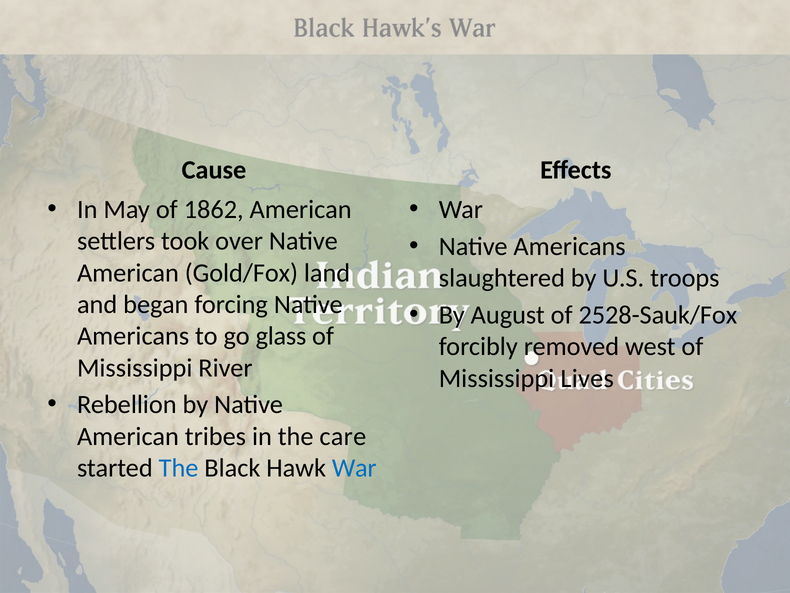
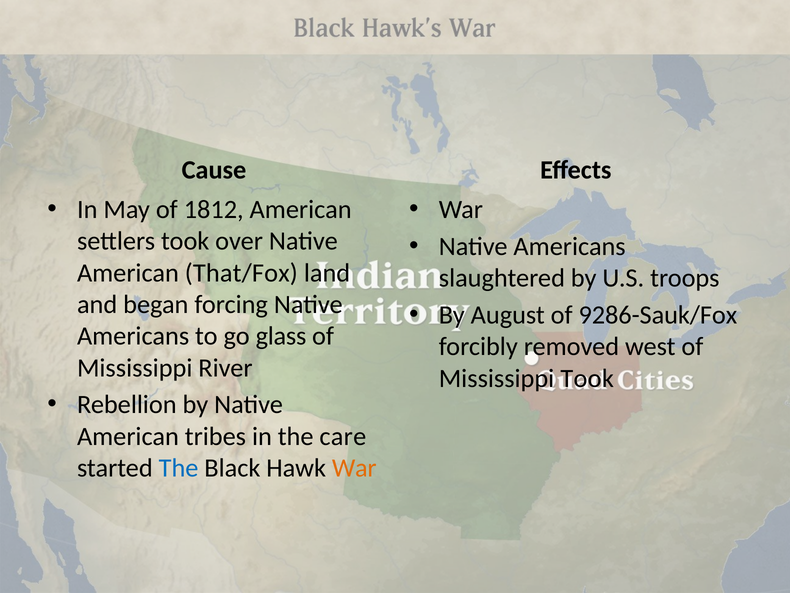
1862: 1862 -> 1812 (214, 209)
Gold/Fox: Gold/Fox -> That/Fox (241, 273)
2528-Sauk/Fox: 2528-Sauk/Fox -> 9286-Sauk/Fox (658, 315)
Mississippi Lives: Lives -> Took (587, 378)
War colour: blue -> orange (354, 468)
